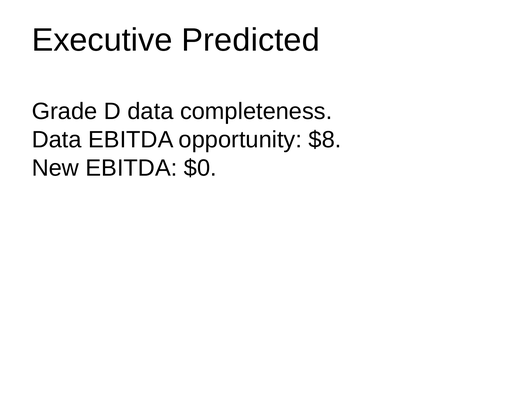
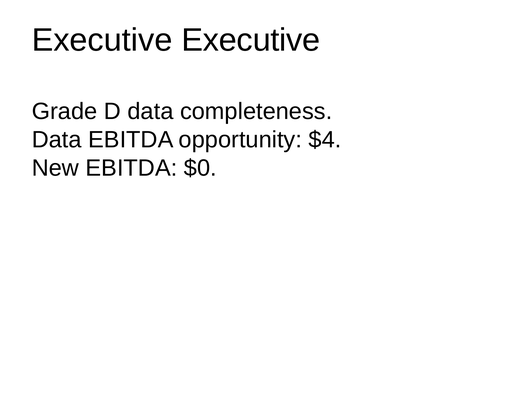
Executive Predicted: Predicted -> Executive (251, 40)
$8: $8 -> $4 (325, 140)
